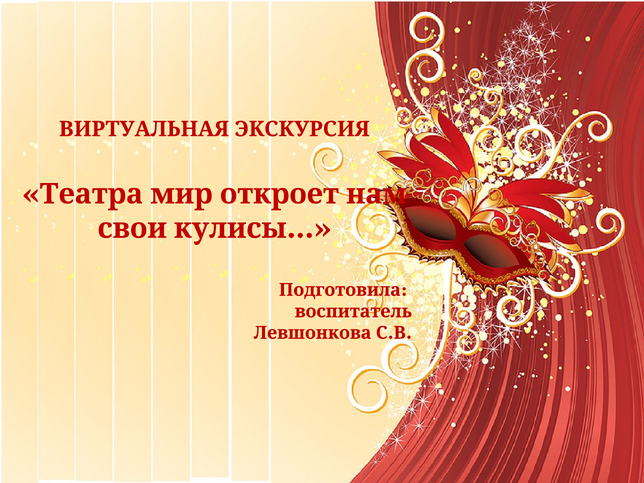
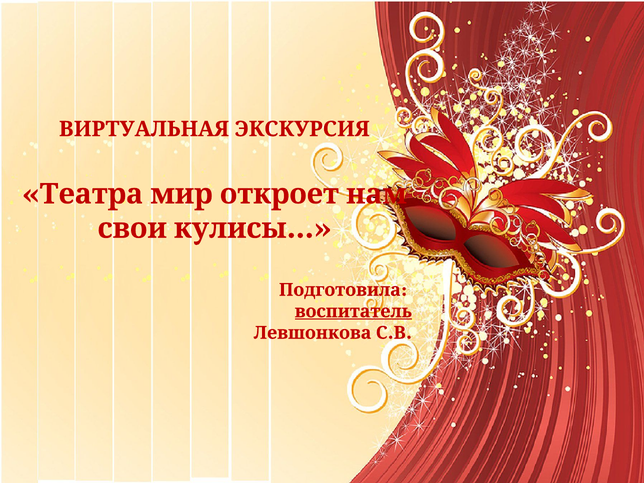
воспитатель underline: none -> present (353, 311)
